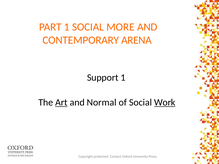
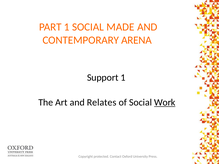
MORE: MORE -> MADE (120, 27)
Art underline: present -> none (61, 103)
Normal: Normal -> Relates (102, 103)
